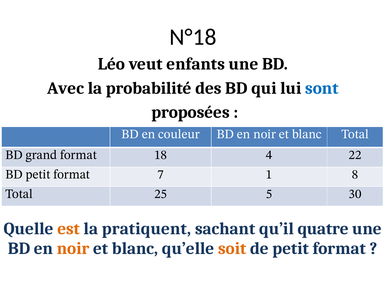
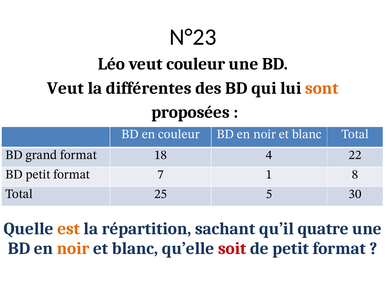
N°18: N°18 -> N°23 (193, 37)
veut enfants: enfants -> couleur (196, 64)
Avec: Avec -> Veut (66, 88)
probabilité: probabilité -> différentes (149, 88)
sont colour: blue -> orange (322, 88)
pratiquent: pratiquent -> répartition (147, 228)
soit colour: orange -> red (232, 248)
